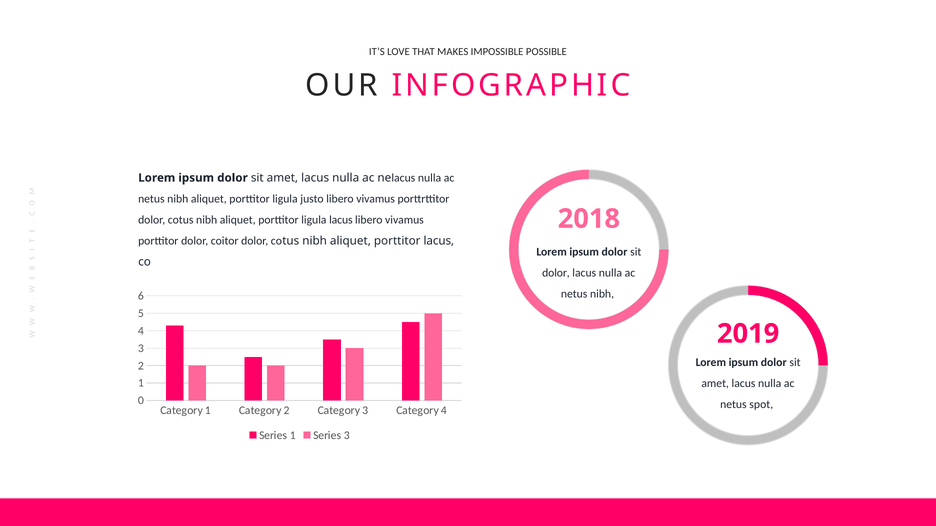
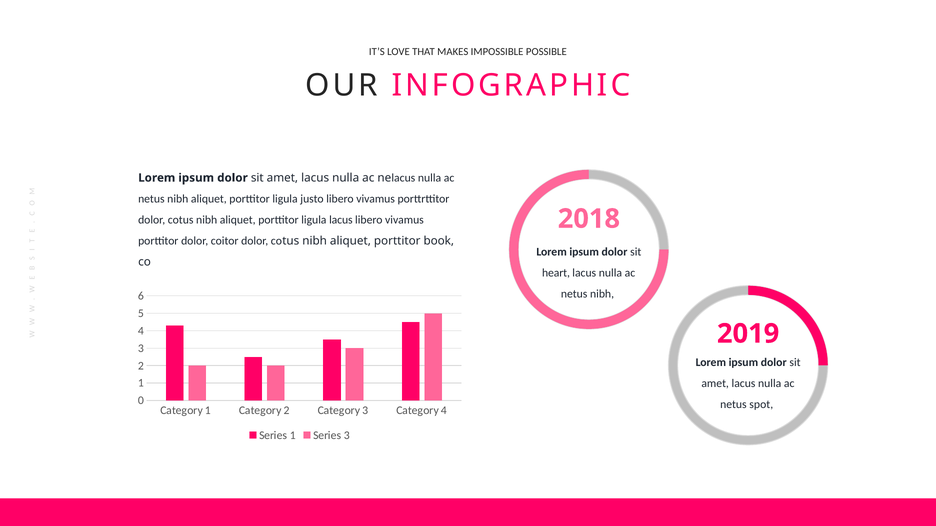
porttitor lacus: lacus -> book (439, 241)
dolor: dolor -> heart (556, 273)
